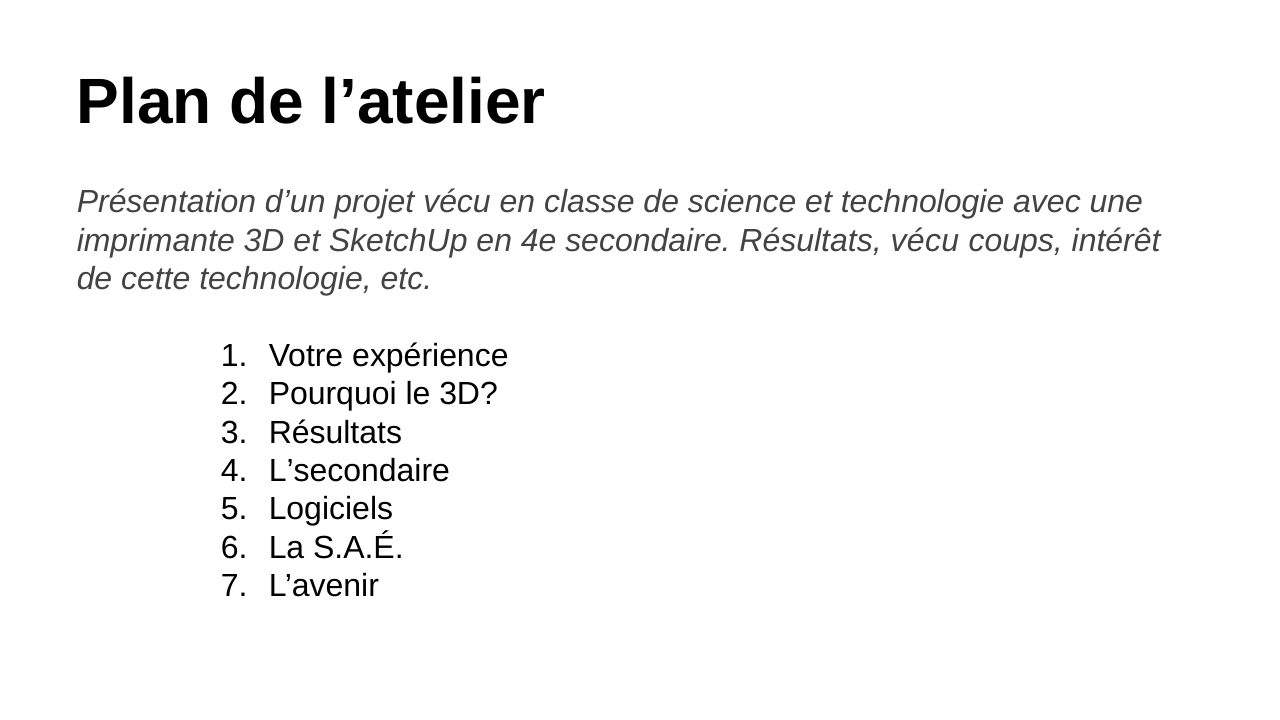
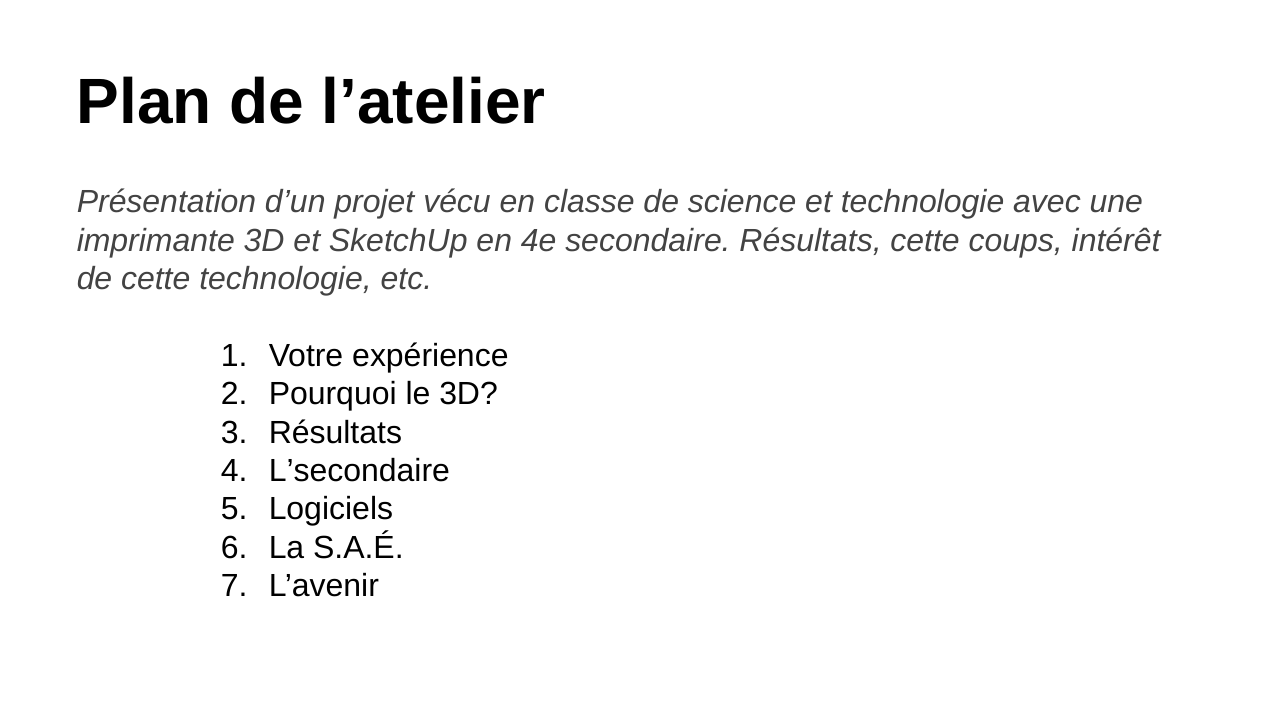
Résultats vécu: vécu -> cette (925, 241)
